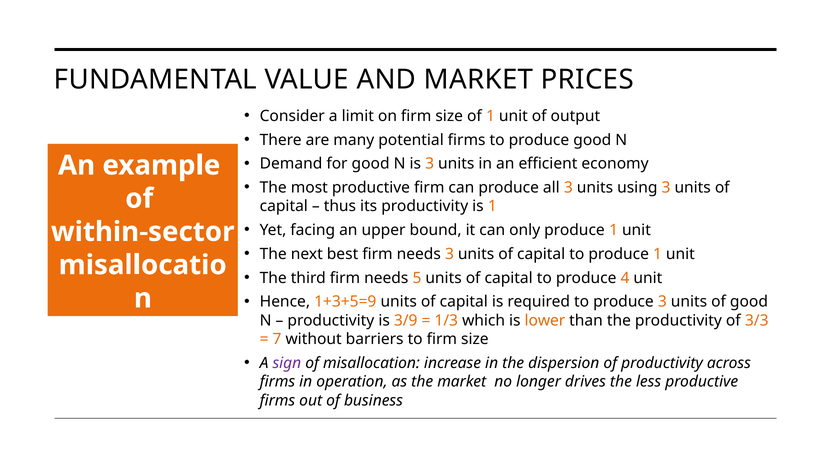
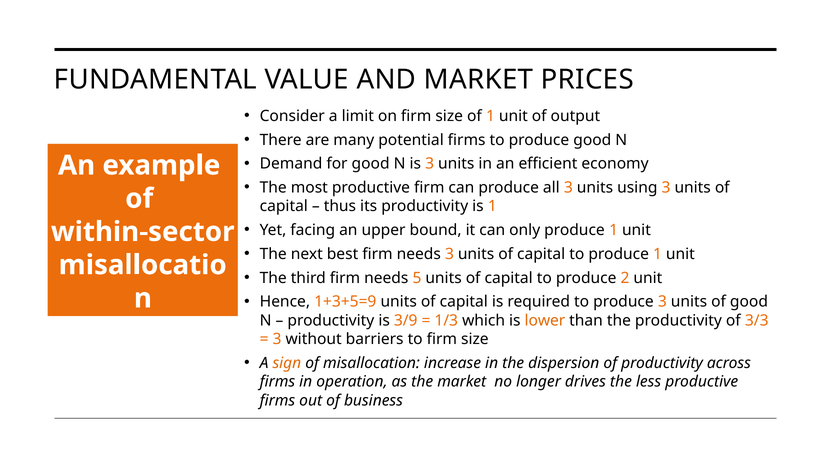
4: 4 -> 2 (625, 278)
7: 7 -> 3 (277, 339)
sign colour: purple -> orange (287, 363)
